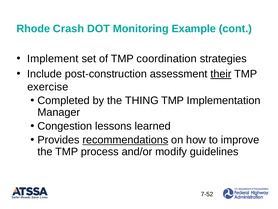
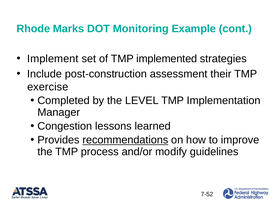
Crash: Crash -> Marks (69, 29)
coordination: coordination -> implemented (167, 59)
their underline: present -> none (221, 74)
THING: THING -> LEVEL (142, 100)
